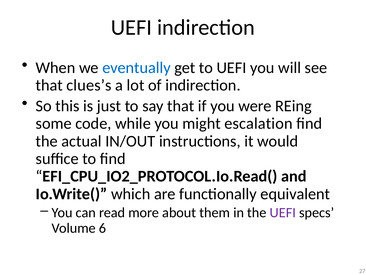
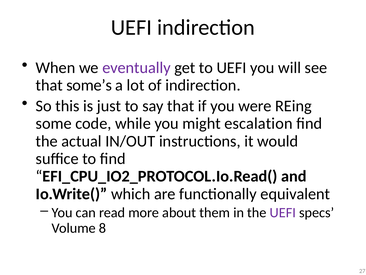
eventually colour: blue -> purple (136, 68)
clues’s: clues’s -> some’s (89, 85)
6: 6 -> 8 (103, 228)
